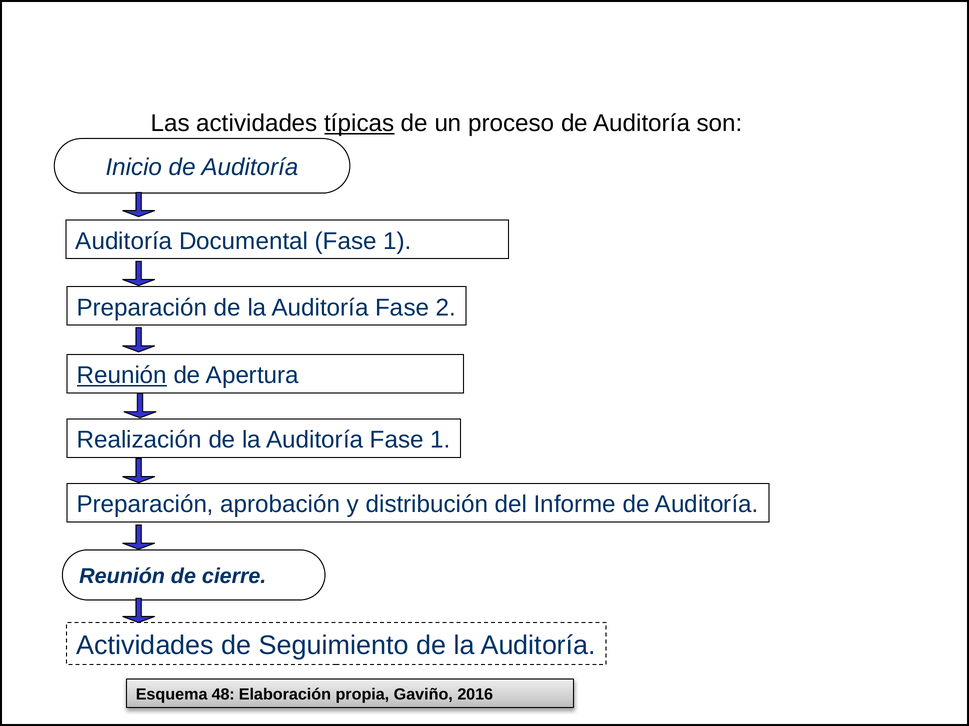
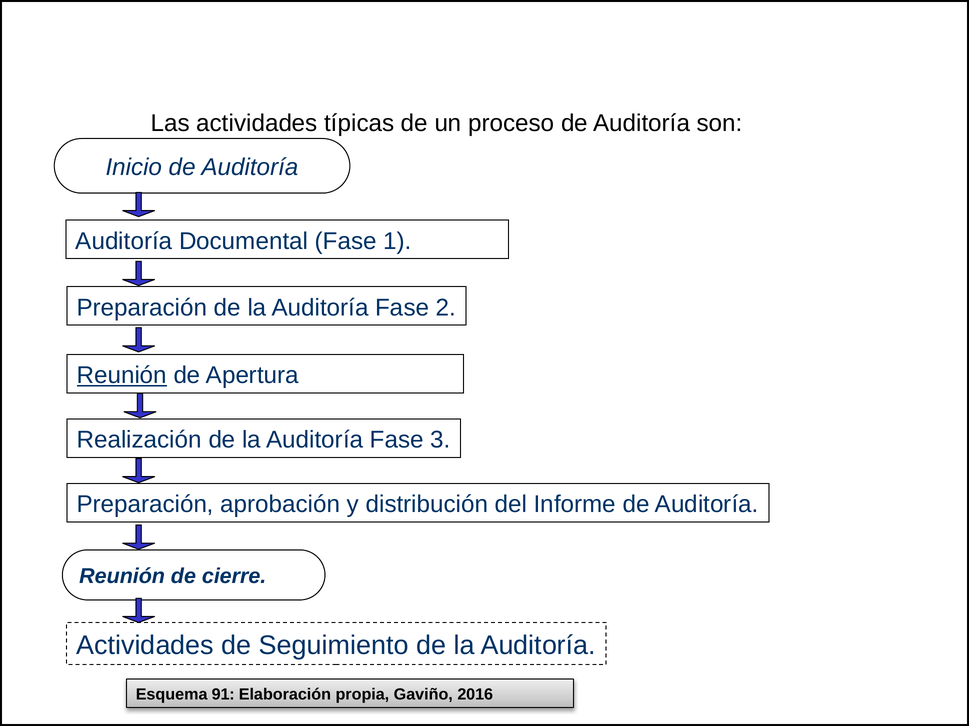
típicas underline: present -> none (359, 123)
Auditoría Fase 1: 1 -> 3 (440, 440)
48: 48 -> 91 (223, 695)
